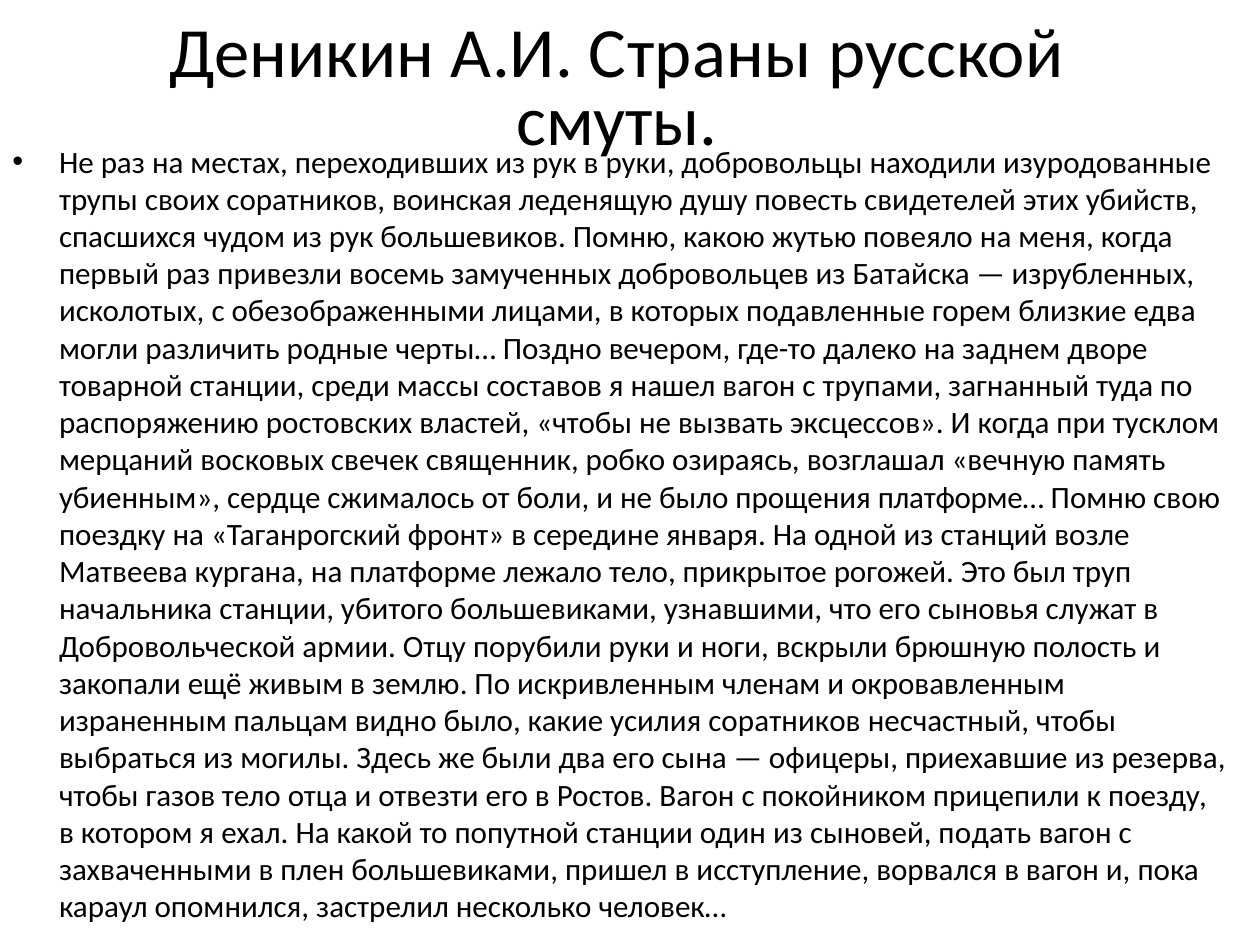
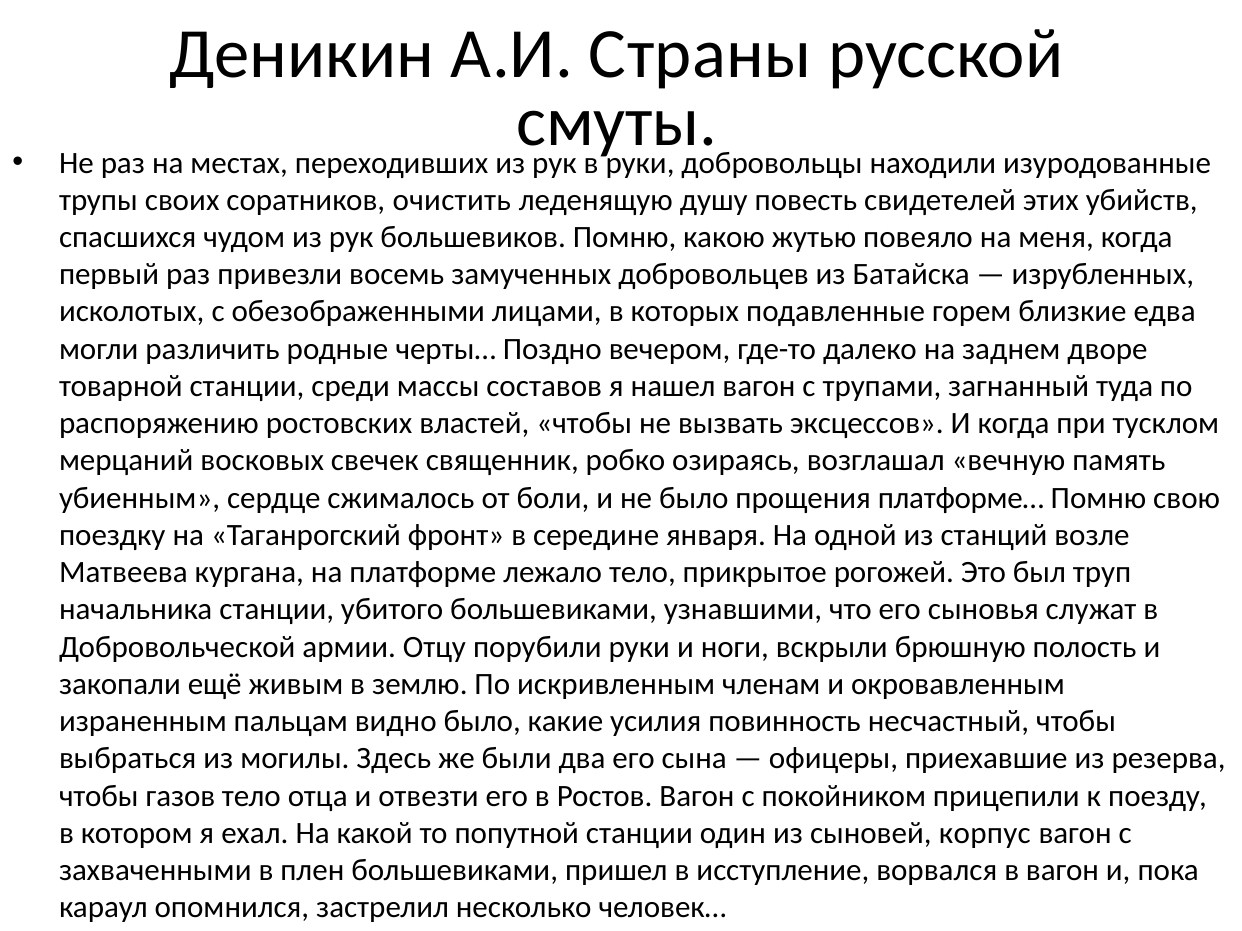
воинская: воинская -> очистить (452, 200)
усилия соратников: соратников -> повинность (785, 722)
подать: подать -> корпус (985, 834)
